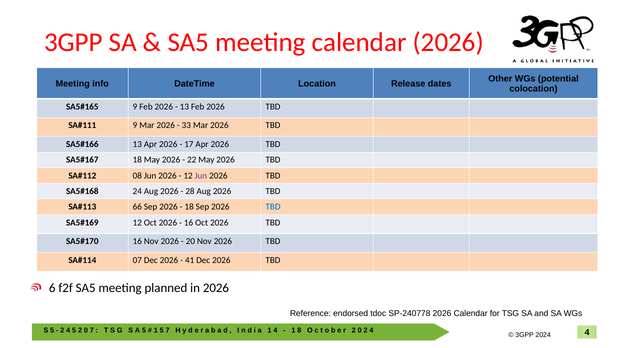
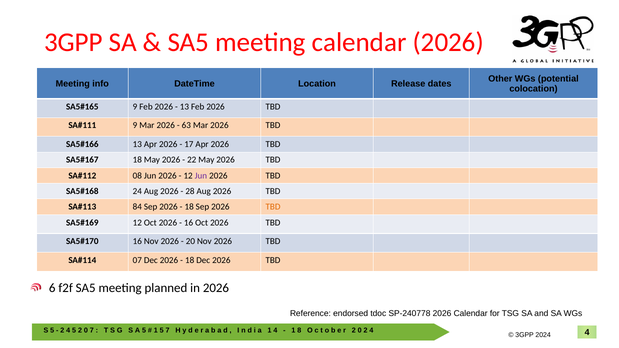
33: 33 -> 63 (186, 126)
66: 66 -> 84 (137, 207)
TBD colour: blue -> orange (273, 207)
41: 41 -> 18 (190, 260)
